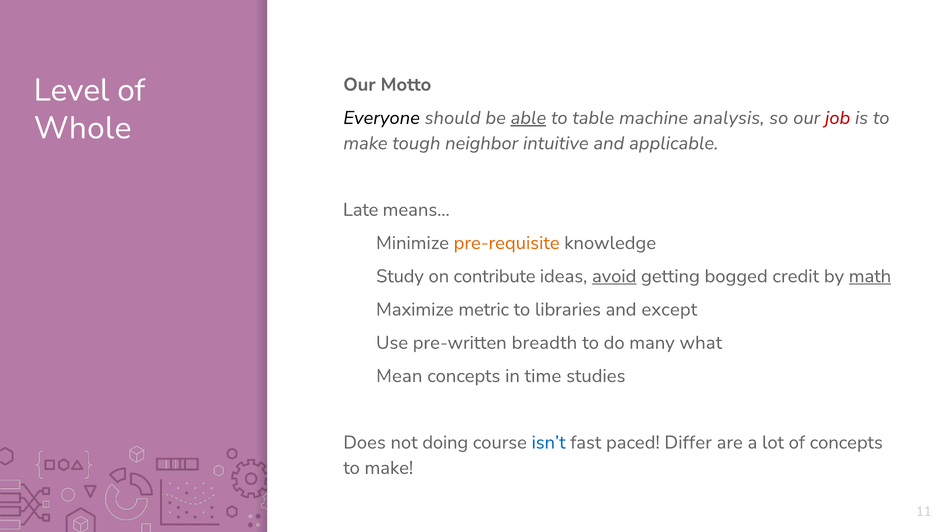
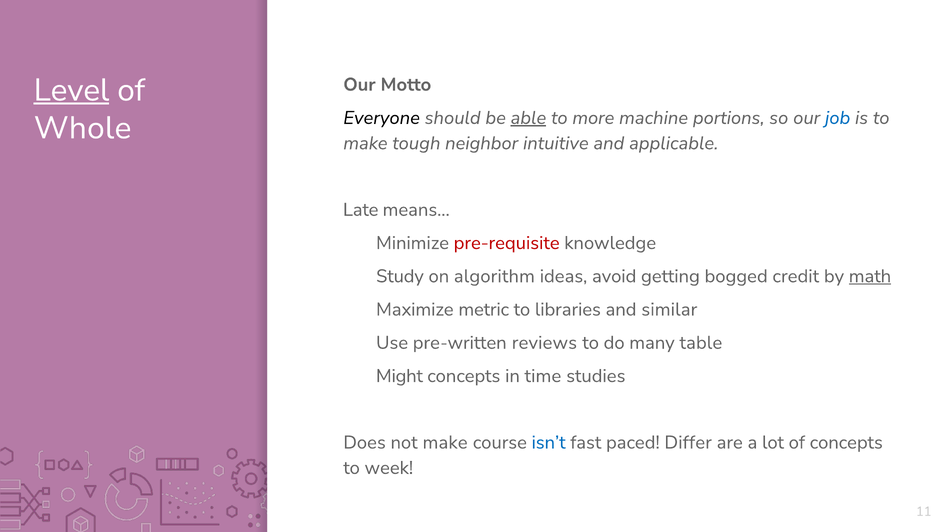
Level underline: none -> present (71, 90)
table: table -> more (593, 118)
analysis: analysis -> portions (729, 118)
job colour: red -> blue (838, 118)
pre-requisite colour: orange -> red (507, 243)
contribute: contribute -> algorithm (494, 276)
avoid underline: present -> none (614, 276)
except: except -> similar (669, 309)
breadth: breadth -> reviews (544, 342)
what: what -> table (701, 342)
Mean: Mean -> Might (399, 376)
not doing: doing -> make (445, 442)
make: make -> week (389, 467)
